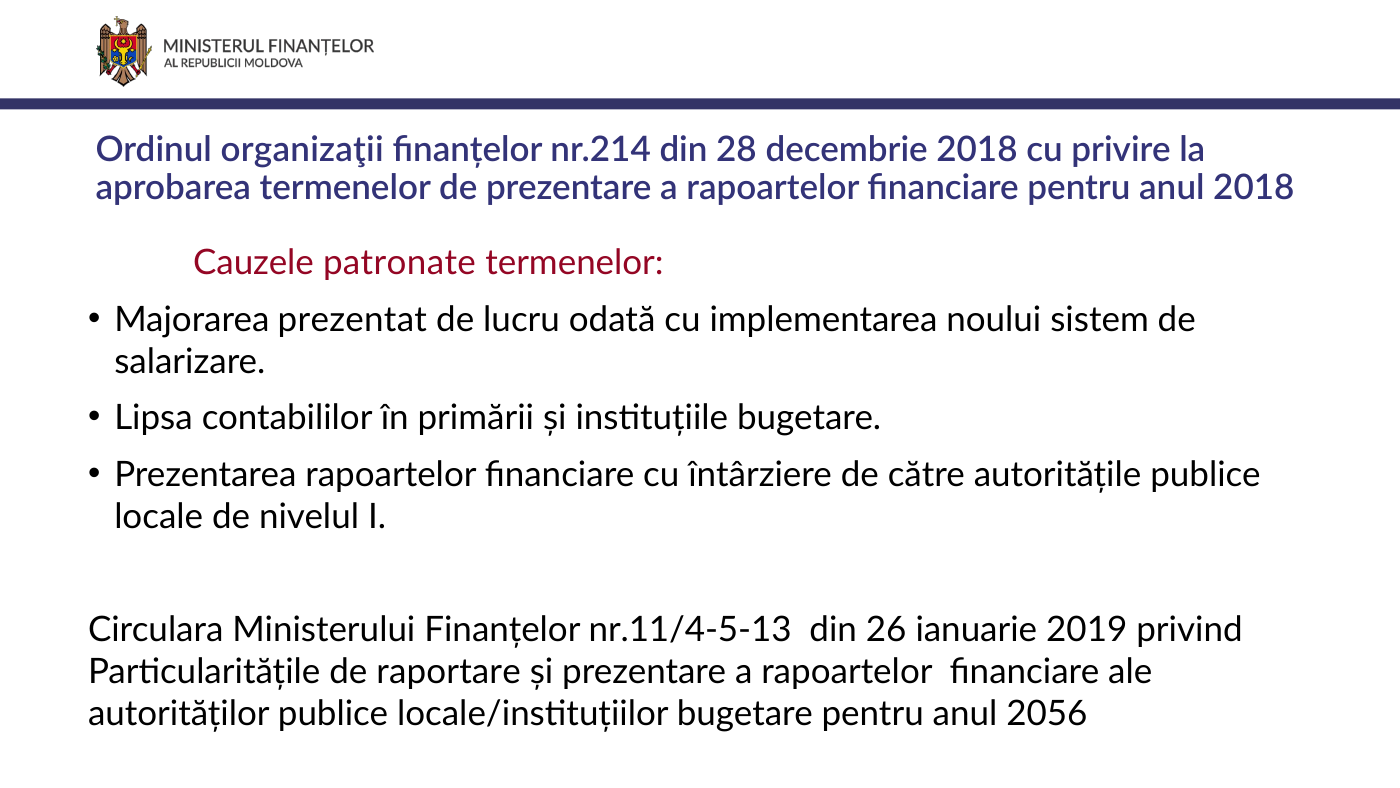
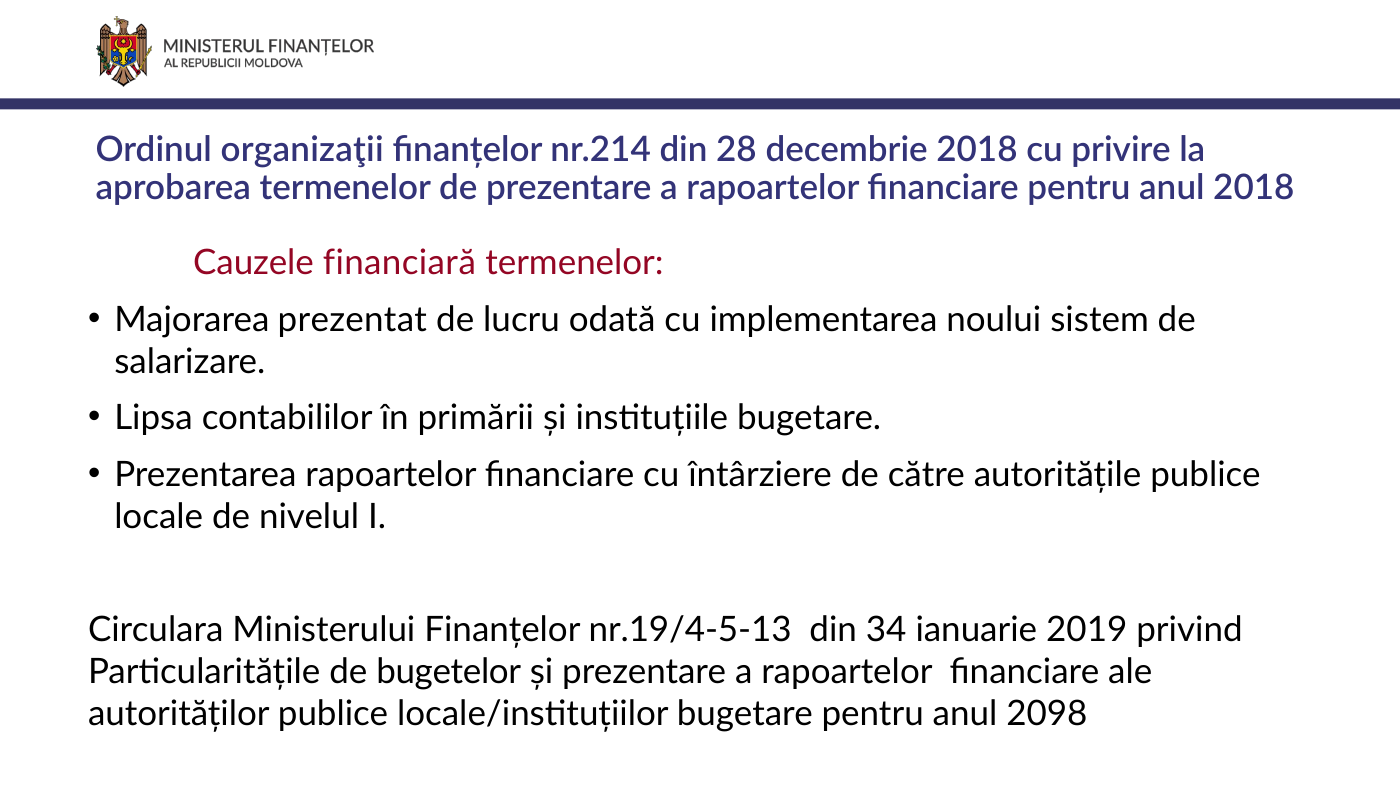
patronate: patronate -> financiară (399, 263)
nr.11/4-5-13: nr.11/4-5-13 -> nr.19/4-5-13 (690, 630)
26: 26 -> 34 (886, 630)
raportare: raportare -> bugetelor (449, 672)
2056: 2056 -> 2098 (1047, 714)
